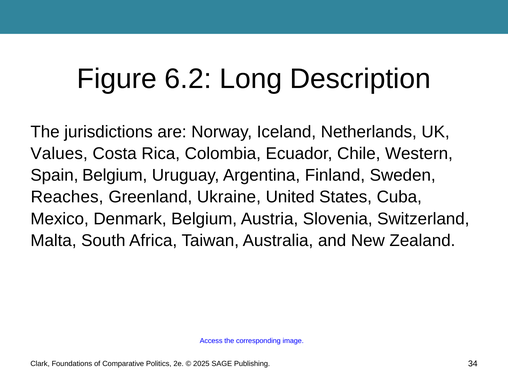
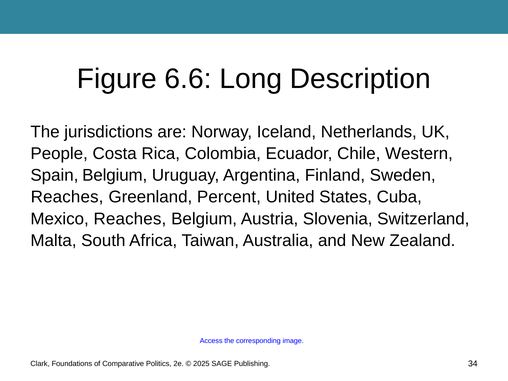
6.2: 6.2 -> 6.6 (188, 79)
Values: Values -> People (59, 154)
Ukraine: Ukraine -> Percent (229, 197)
Mexico Denmark: Denmark -> Reaches (130, 219)
